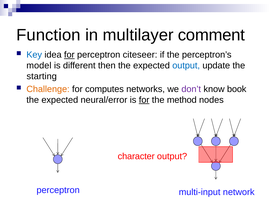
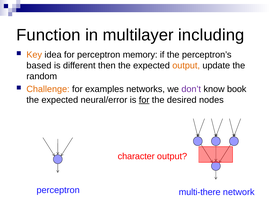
comment: comment -> including (211, 35)
Key colour: blue -> orange (34, 55)
for underline: present -> none (69, 55)
citeseer: citeseer -> memory (140, 55)
model: model -> based (39, 66)
output colour: blue -> orange (186, 66)
starting: starting -> random (42, 77)
computes: computes -> examples (104, 89)
method: method -> desired (182, 100)
multi-input: multi-input -> multi-there (200, 192)
